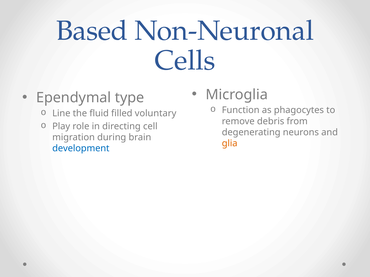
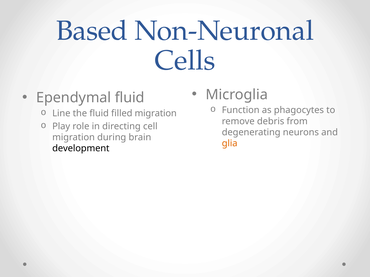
Ependymal type: type -> fluid (130, 98)
filled voluntary: voluntary -> migration (156, 114)
development colour: blue -> black (81, 149)
